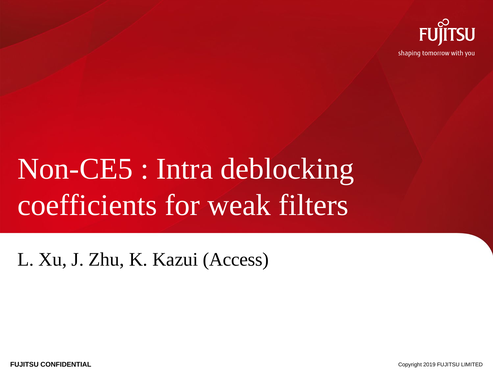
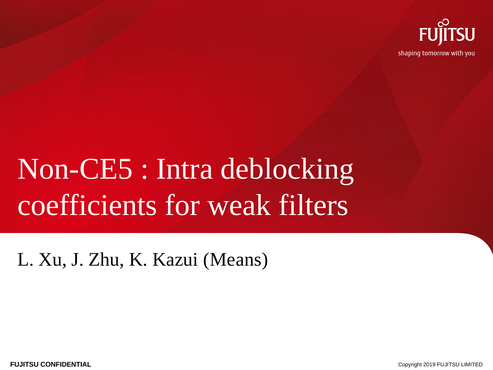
Access: Access -> Means (236, 259)
